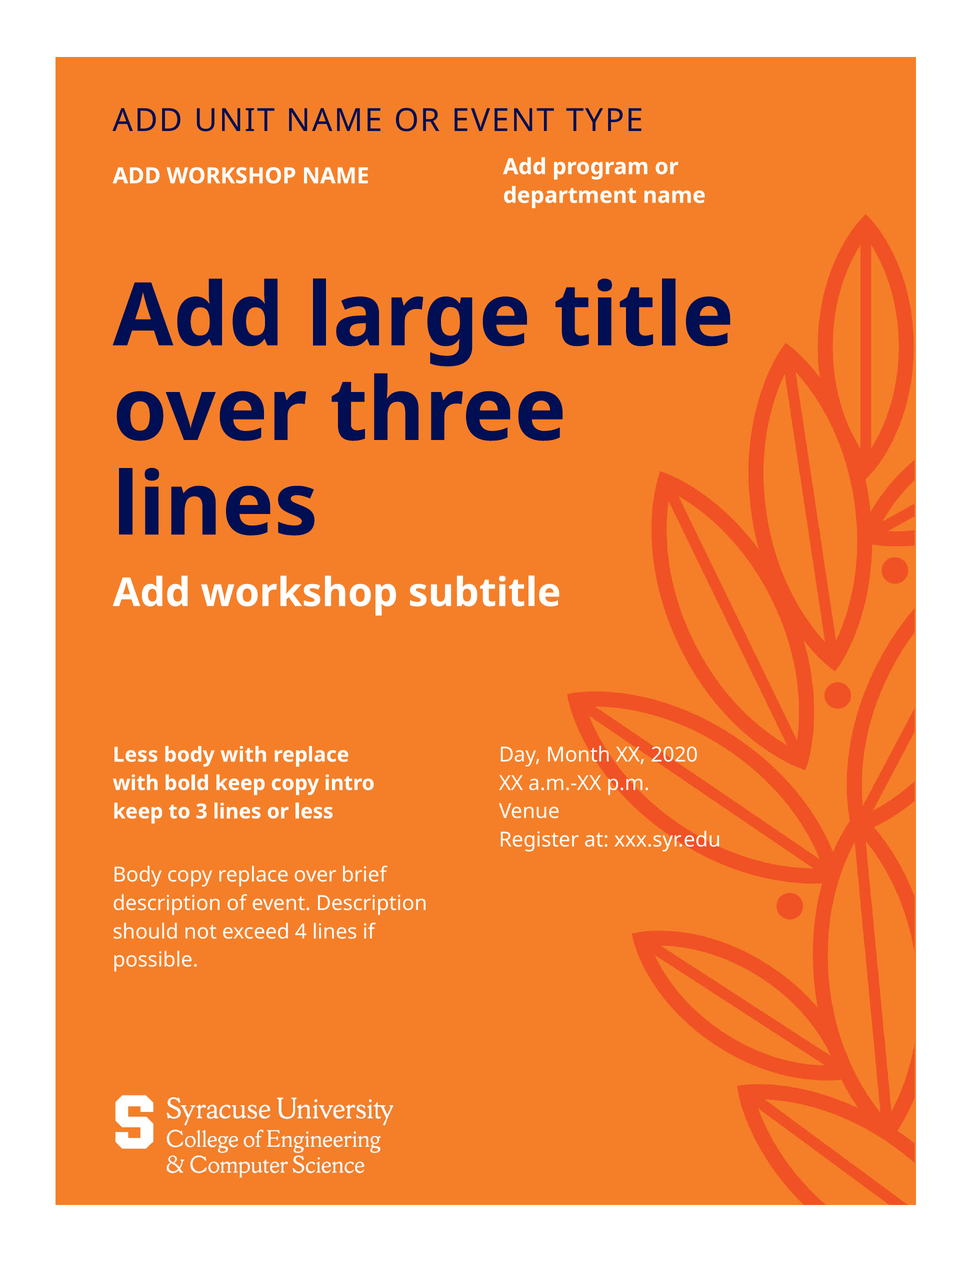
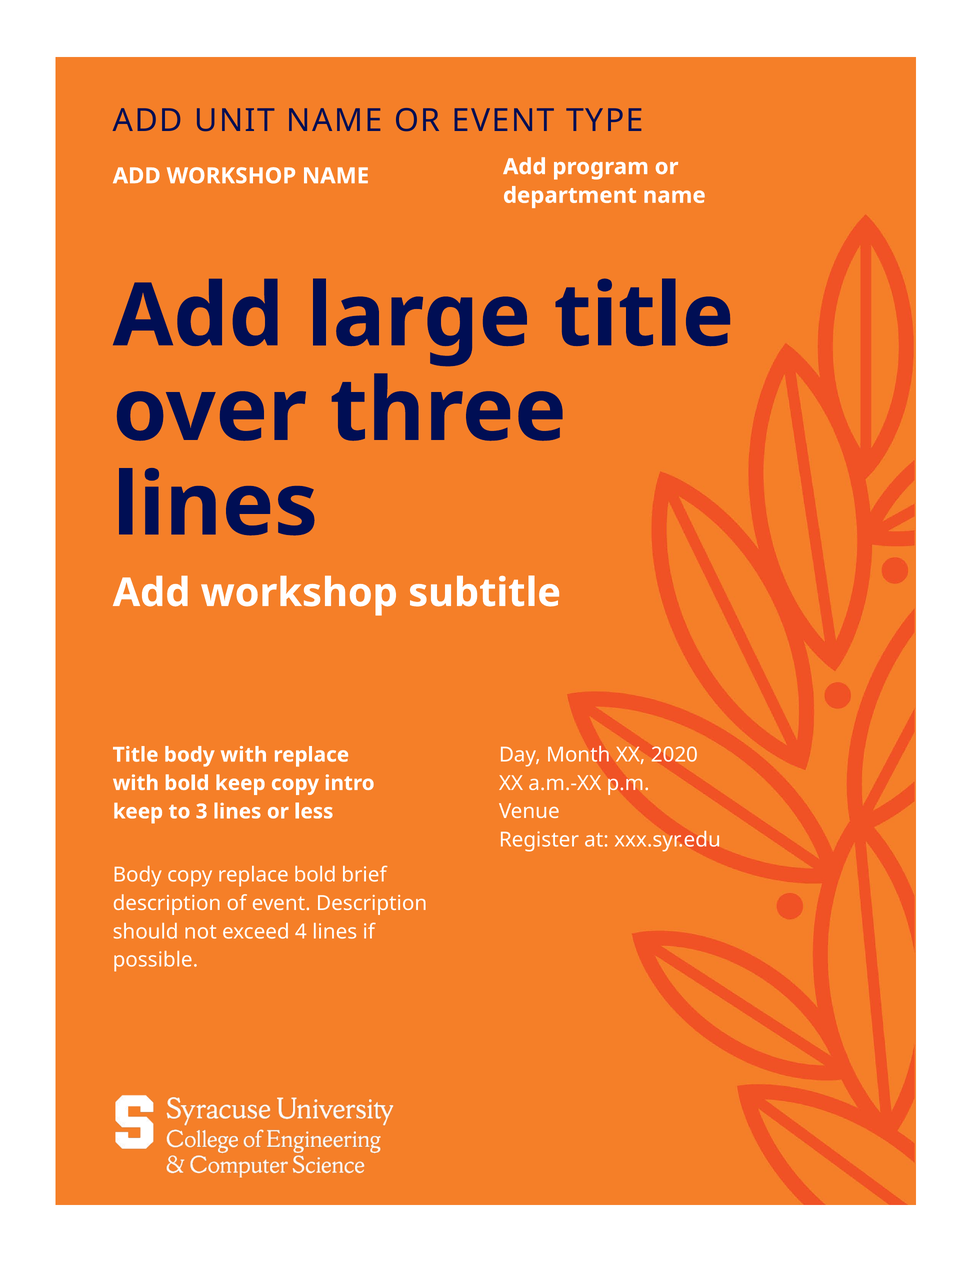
Less: Less -> Title (136, 755)
replace over: over -> bold (315, 875)
